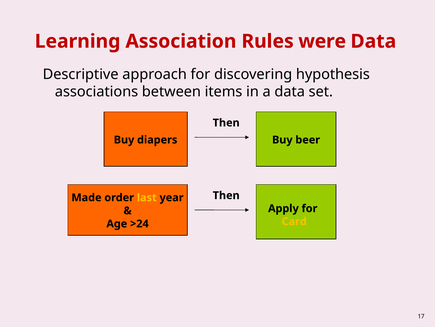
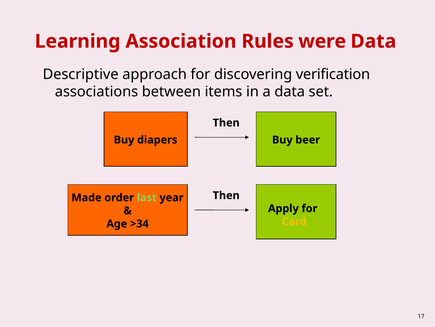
hypothesis: hypothesis -> verification (333, 74)
last colour: yellow -> light green (147, 197)
>24: >24 -> >34 (139, 223)
